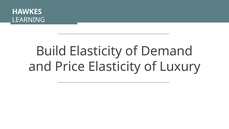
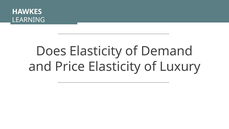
Build: Build -> Does (51, 51)
